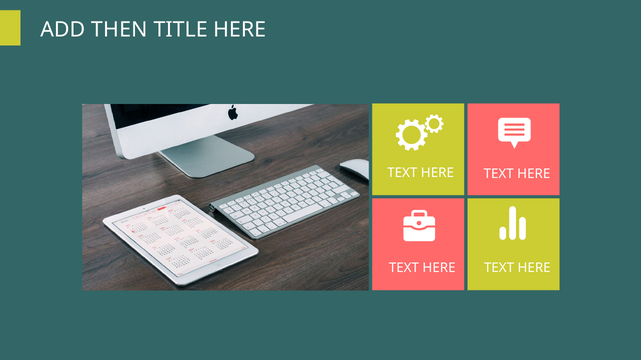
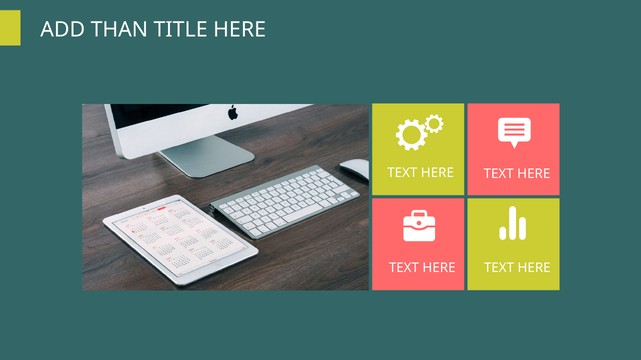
THEN: THEN -> THAN (119, 30)
